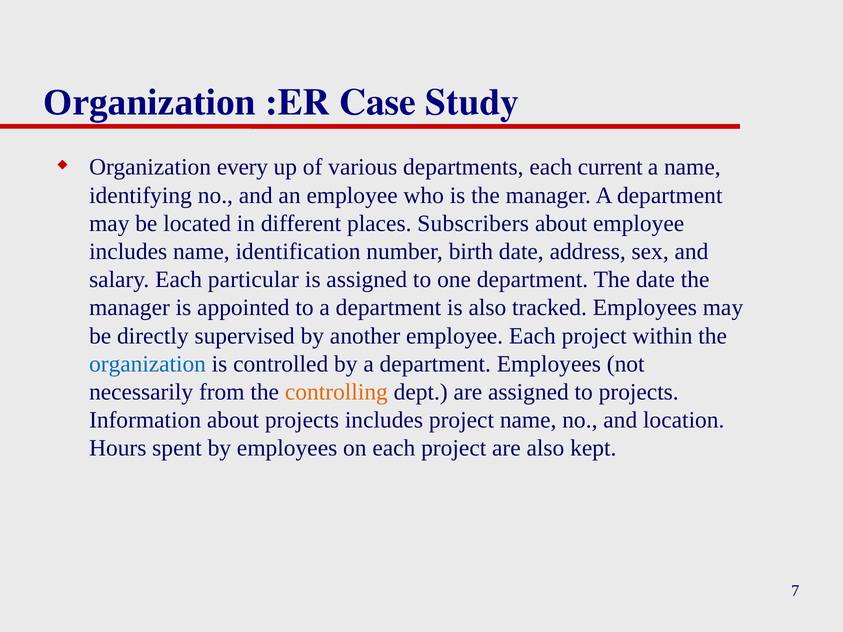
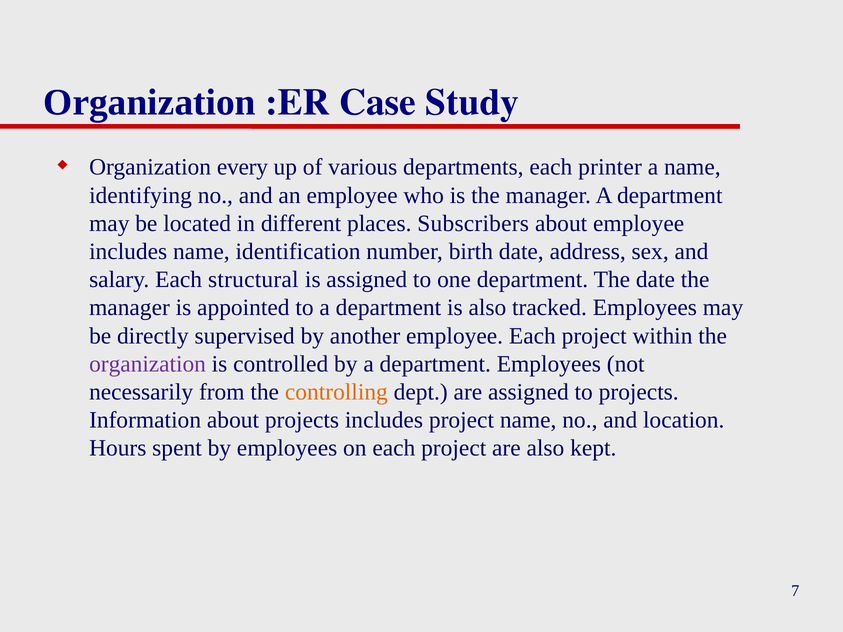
current: current -> printer (610, 167)
particular: particular -> structural (253, 280)
organization colour: blue -> purple (148, 364)
